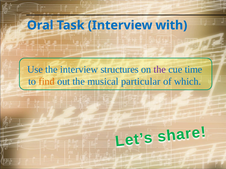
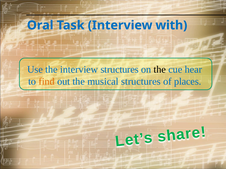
the colour: purple -> black (160, 70)
time: time -> hear (193, 70)
musical particular: particular -> structures (141, 82)
which: which -> places (188, 82)
